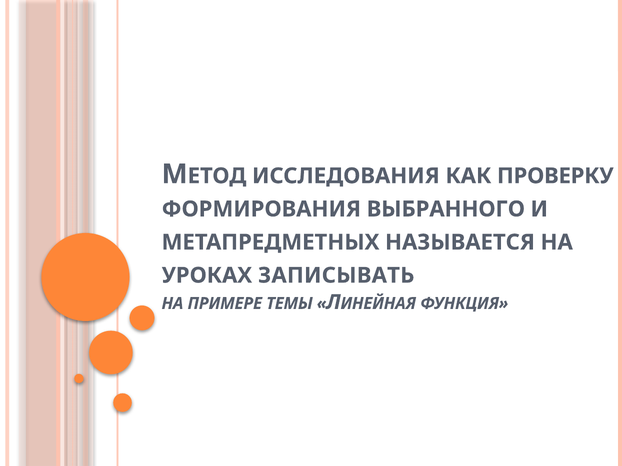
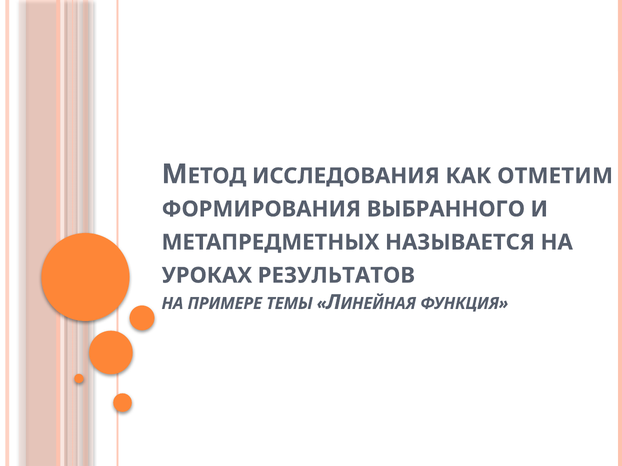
ПРОВЕРКУ: ПРОВЕРКУ -> ОТМЕТИМ (555, 176)
ЗАПИСЫВАТЬ: ЗАПИСЫВАТЬ -> РЕЗУЛЬТАТОВ (336, 276)
